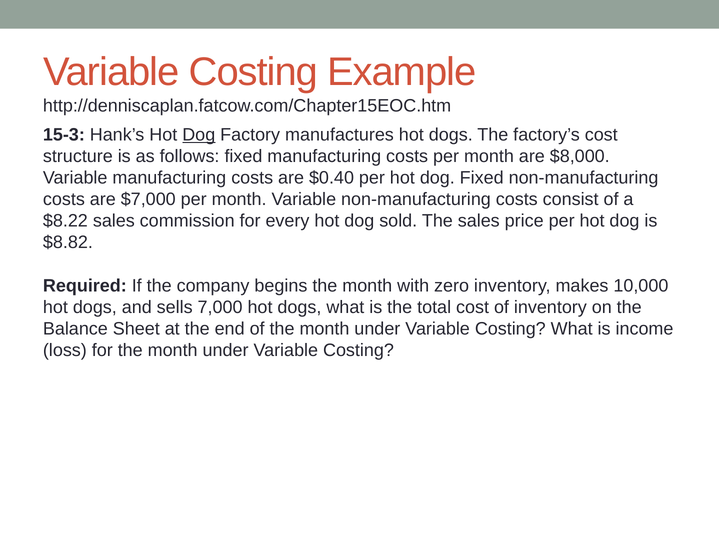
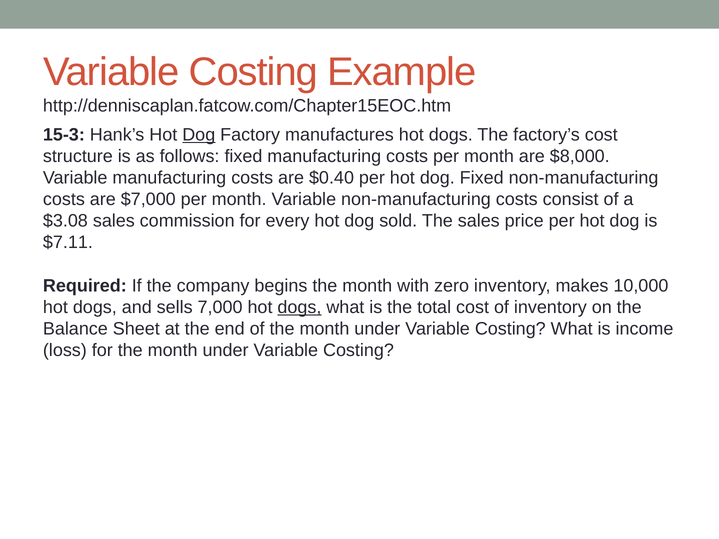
$8.22: $8.22 -> $3.08 (65, 221)
$8.82: $8.82 -> $7.11 (68, 243)
dogs underline: none -> present (299, 307)
